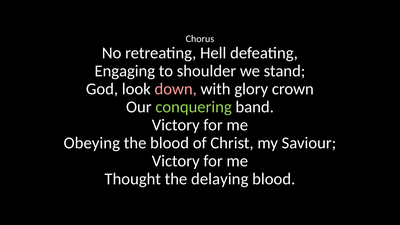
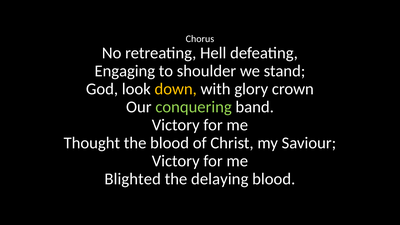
down colour: pink -> yellow (176, 89)
Obeying: Obeying -> Thought (92, 143)
Thought: Thought -> Blighted (133, 179)
